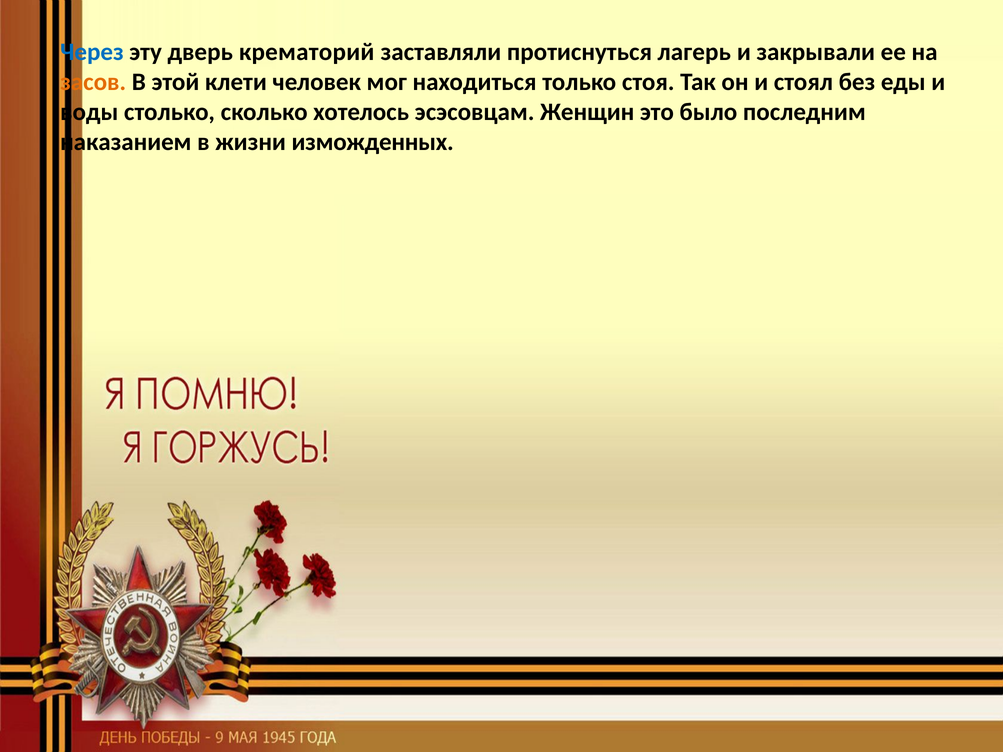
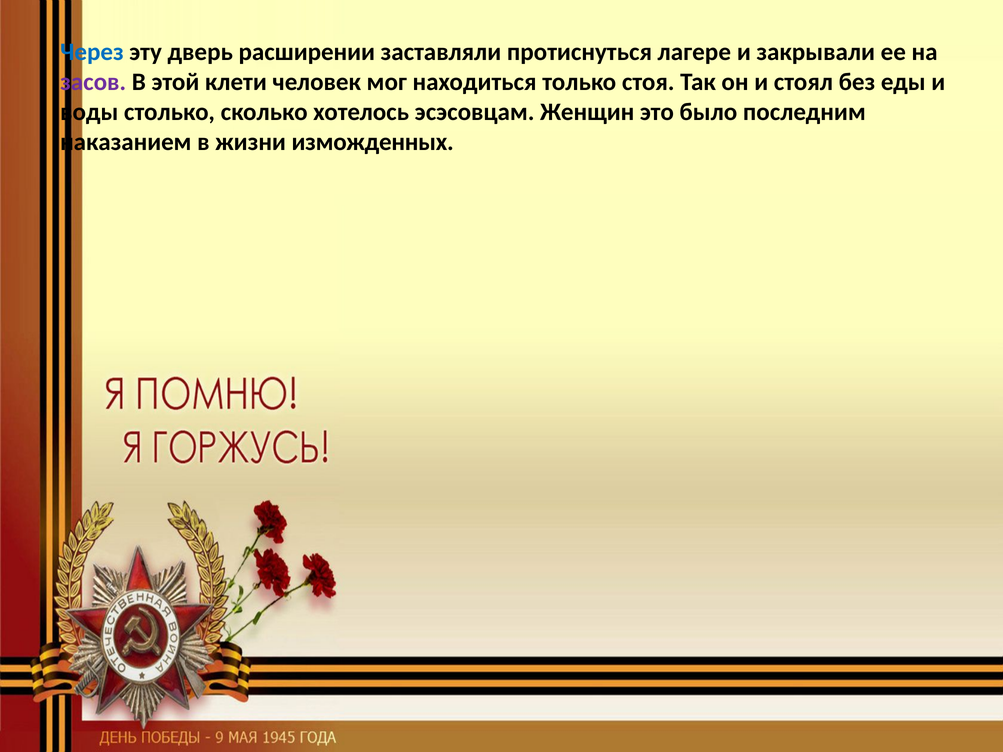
крематорий: крематорий -> расширении (307, 52)
лагерь: лагерь -> лагере (694, 52)
засов colour: orange -> purple (93, 82)
